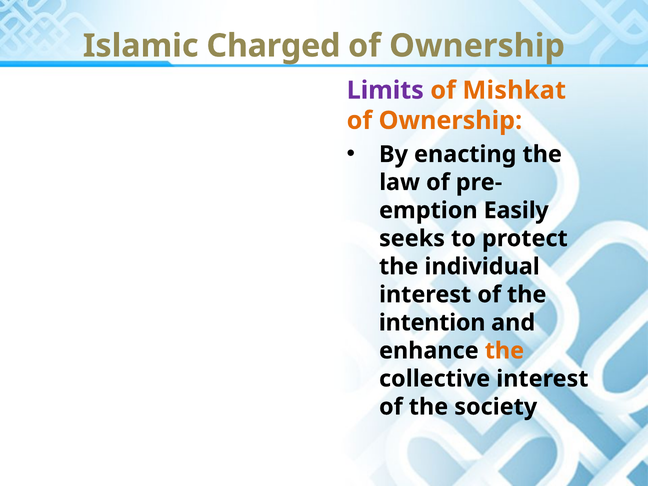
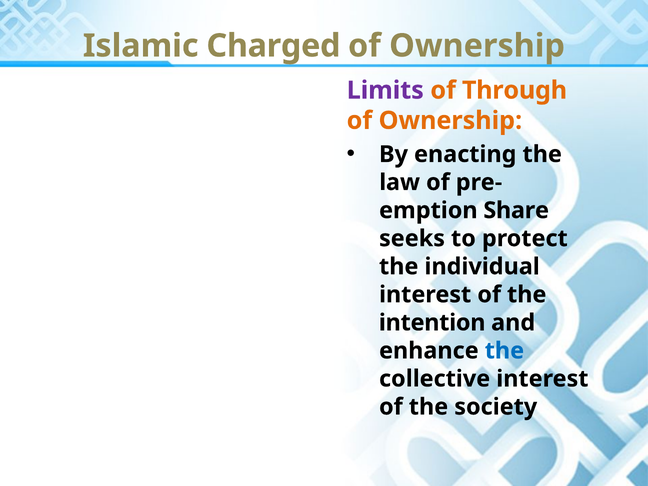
Mishkat: Mishkat -> Through (514, 90)
Easily: Easily -> Share (516, 210)
the colour: orange -> blue (504, 351)
